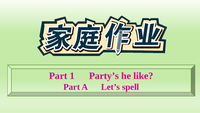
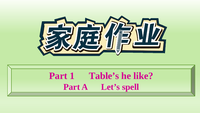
Party’s: Party’s -> Table’s (104, 75)
